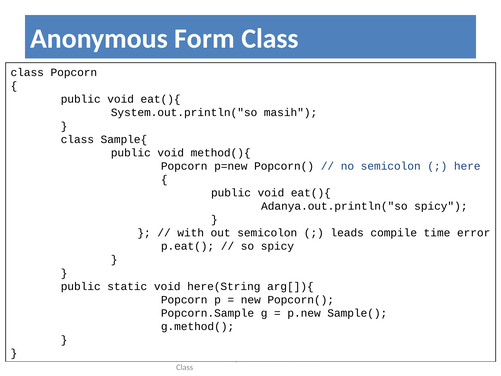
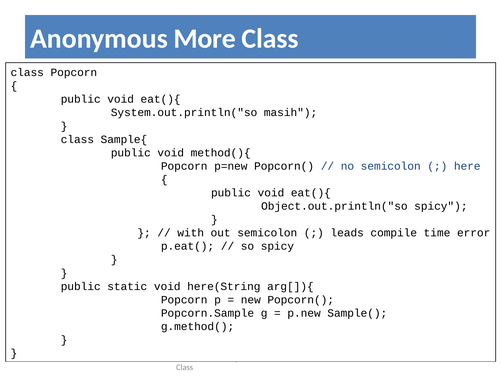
Form: Form -> More (205, 39)
Adanya.out.println("so: Adanya.out.println("so -> Object.out.println("so (334, 206)
